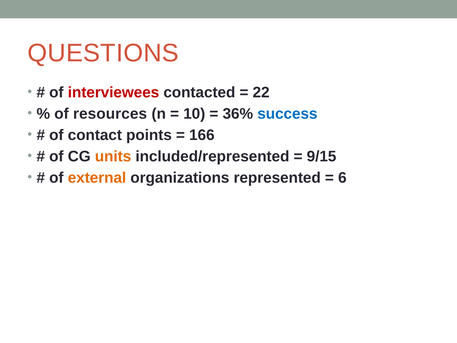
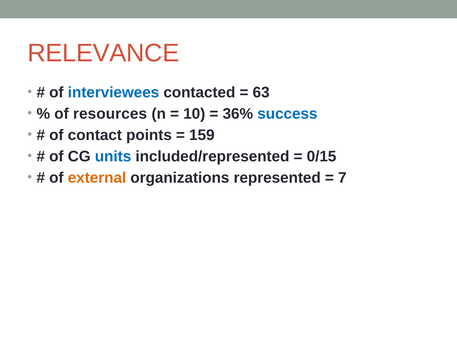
QUESTIONS: QUESTIONS -> RELEVANCE (103, 53)
interviewees colour: red -> blue (114, 92)
22: 22 -> 63 (261, 92)
166: 166 -> 159 (202, 135)
units colour: orange -> blue (113, 156)
9/15: 9/15 -> 0/15 (322, 156)
6: 6 -> 7 (342, 178)
